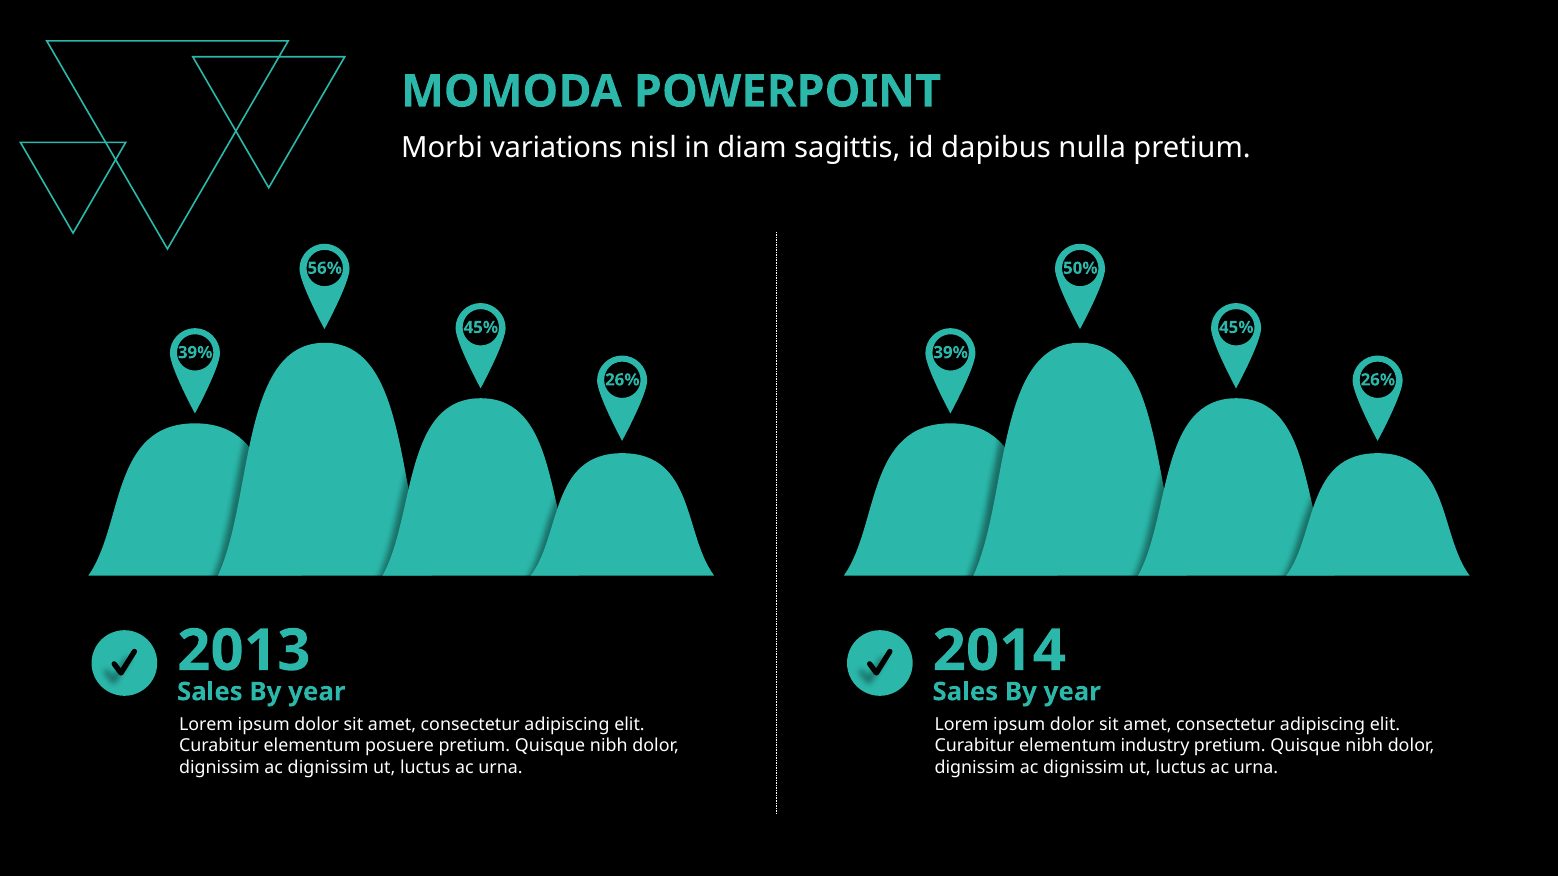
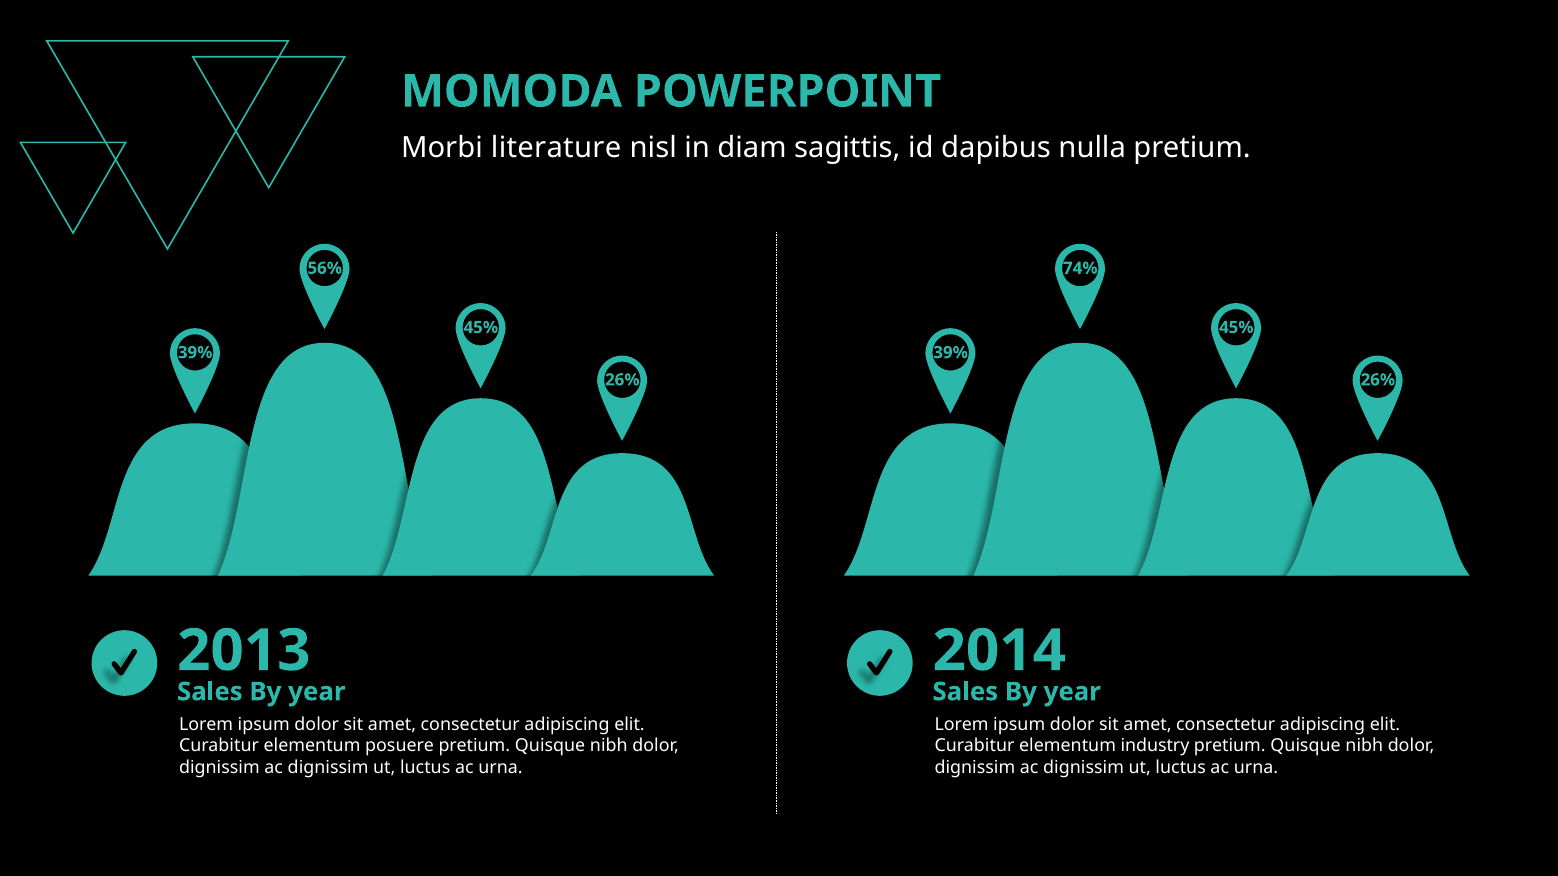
variations: variations -> literature (556, 148)
50%: 50% -> 74% (1080, 268)
